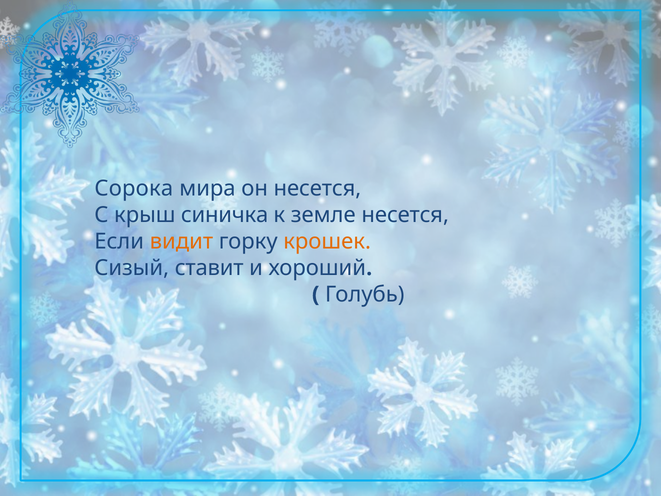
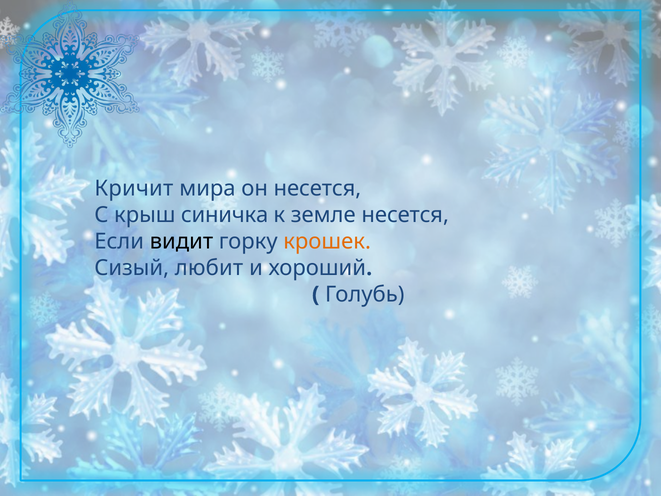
Сорока: Сорока -> Кричит (134, 188)
видит colour: orange -> black (181, 241)
ставит: ставит -> любит (209, 268)
